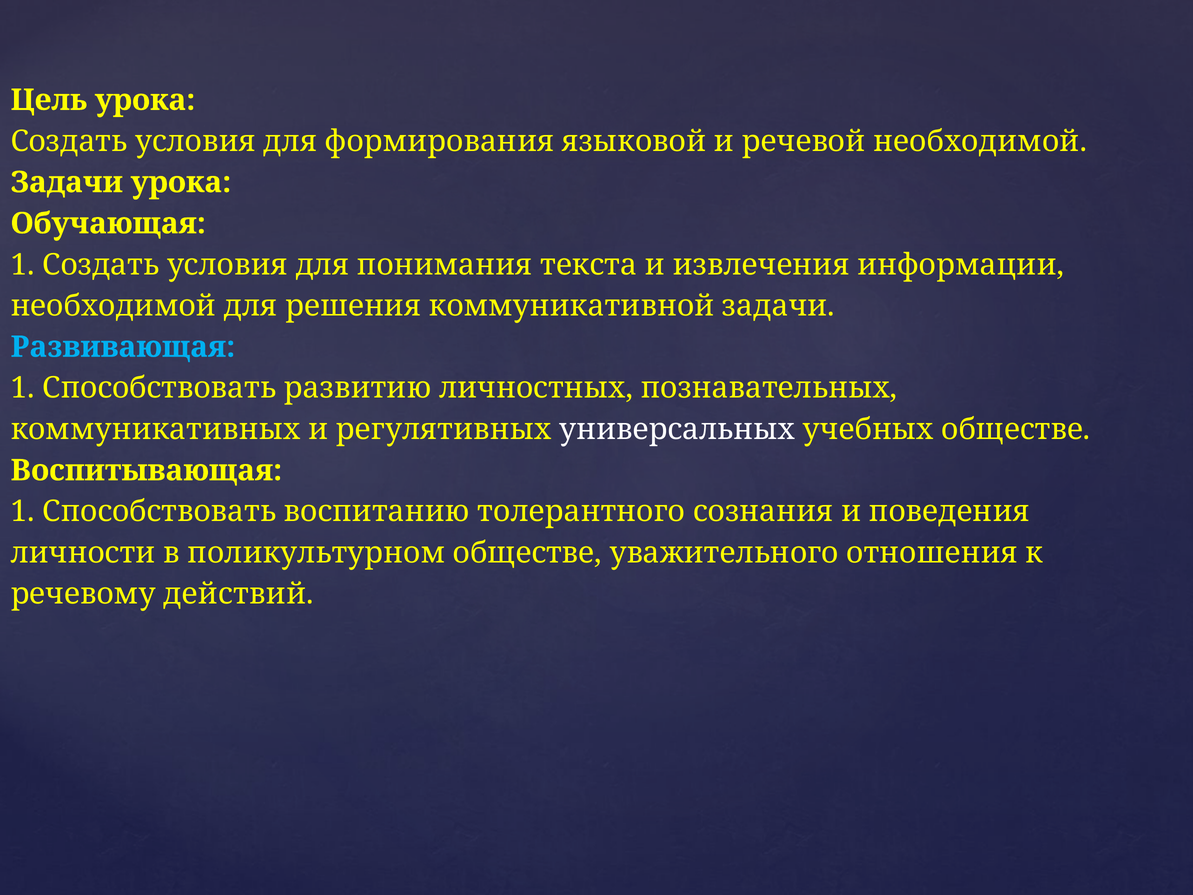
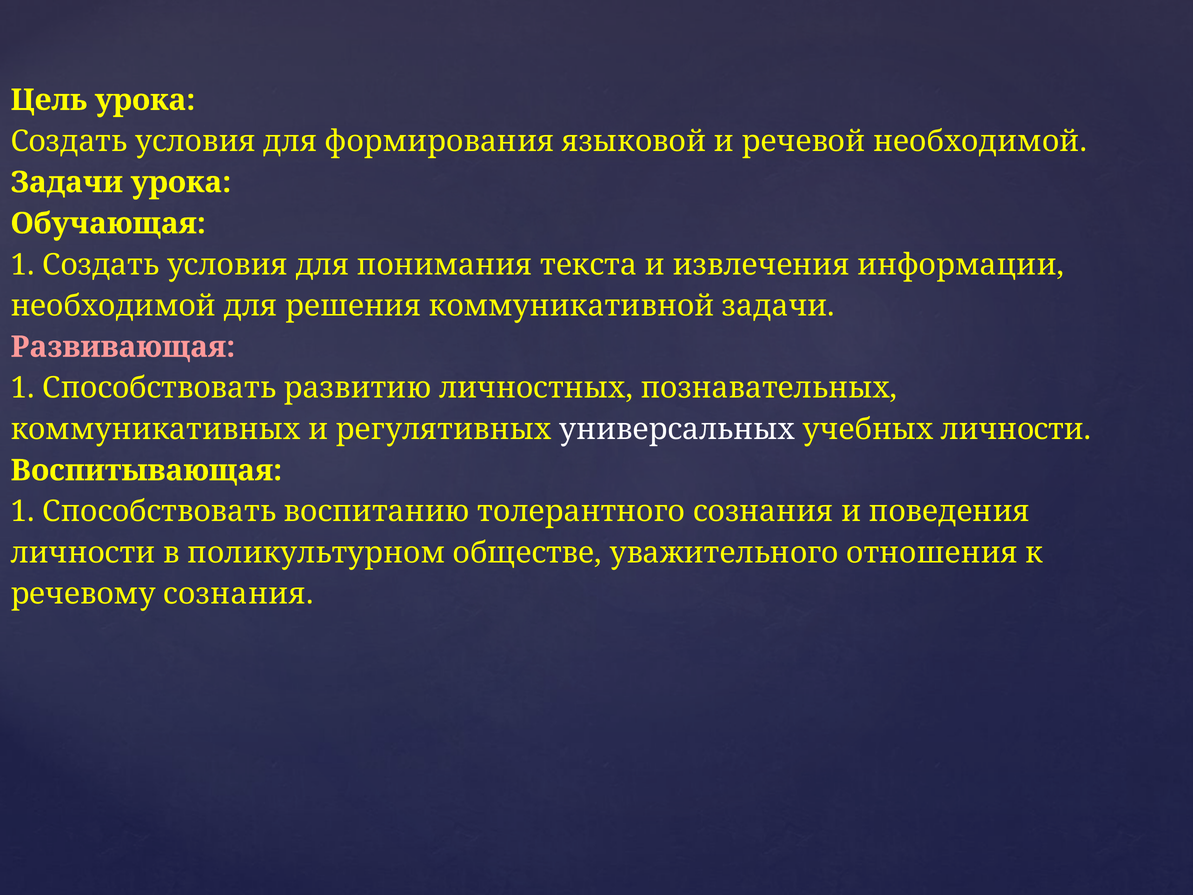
Развивающая colour: light blue -> pink (123, 347)
учебных обществе: обществе -> личности (1016, 429)
речевому действий: действий -> сознания (238, 594)
